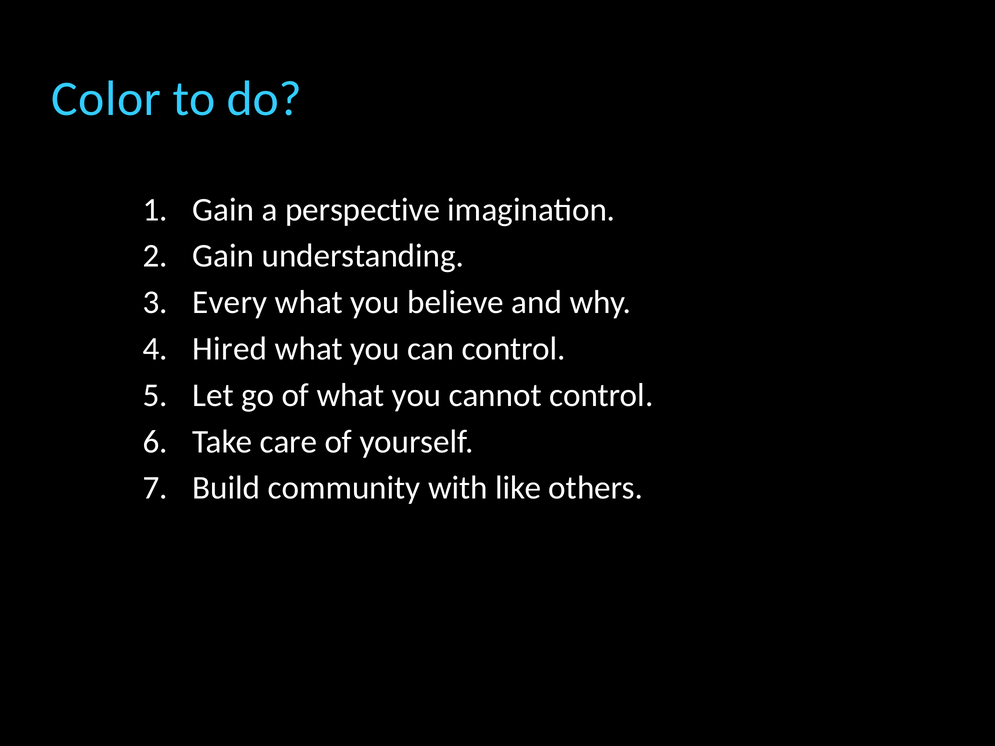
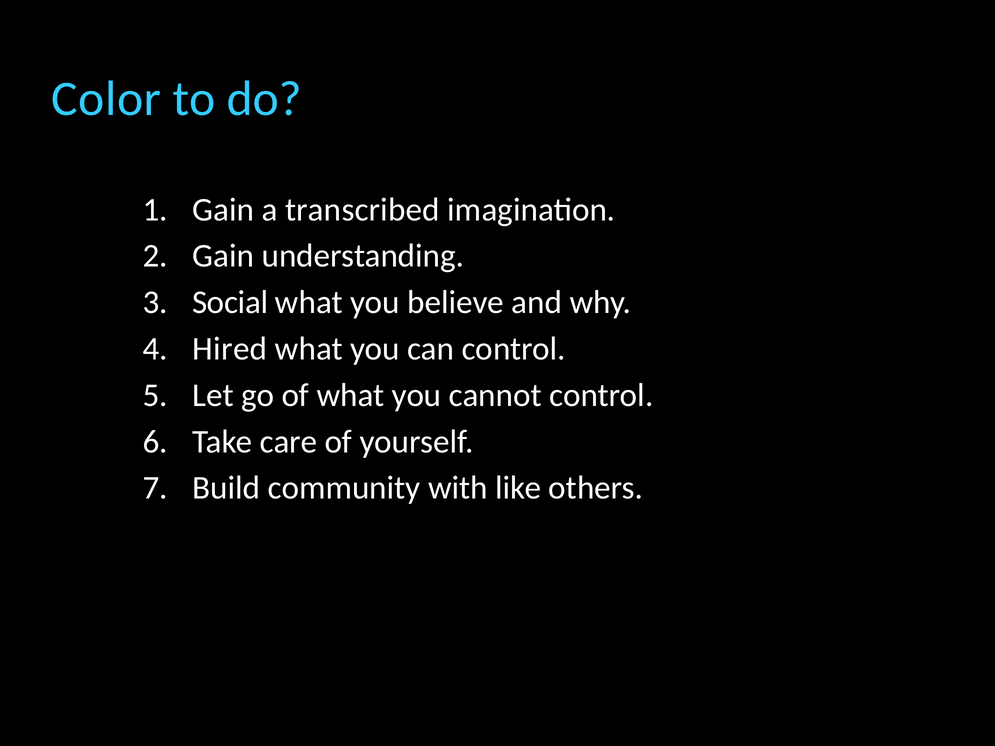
perspective: perspective -> transcribed (362, 210)
Every: Every -> Social (230, 302)
